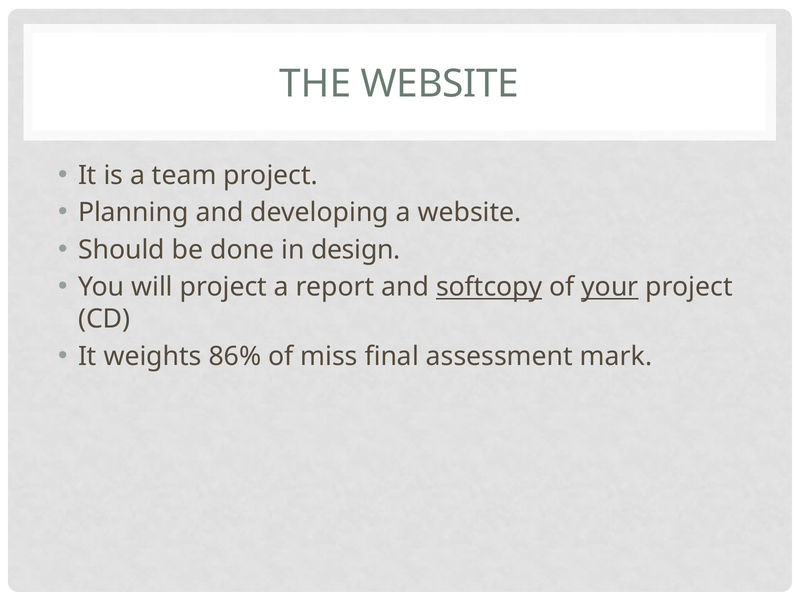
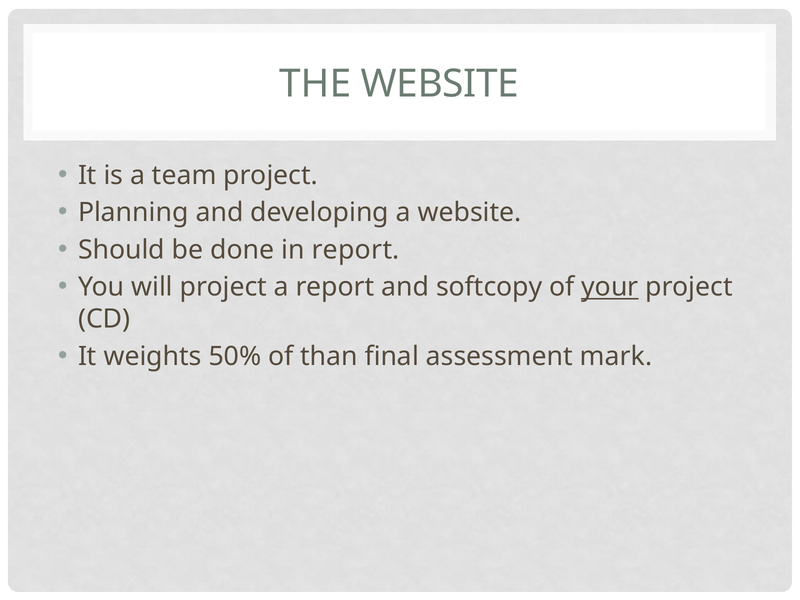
in design: design -> report (356, 250)
softcopy underline: present -> none (489, 287)
86%: 86% -> 50% (235, 356)
miss: miss -> than (329, 356)
